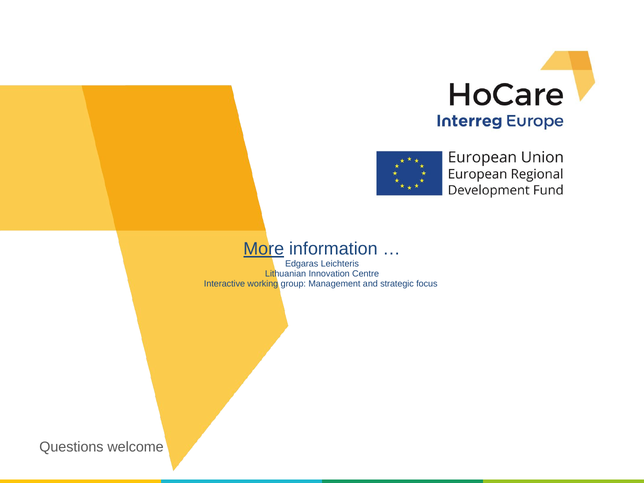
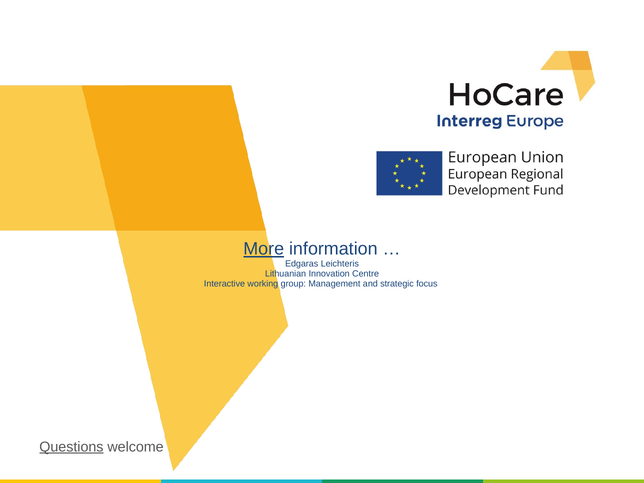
Questions underline: none -> present (71, 447)
